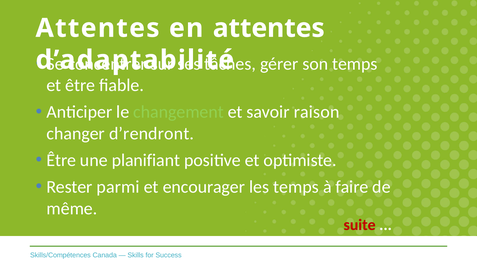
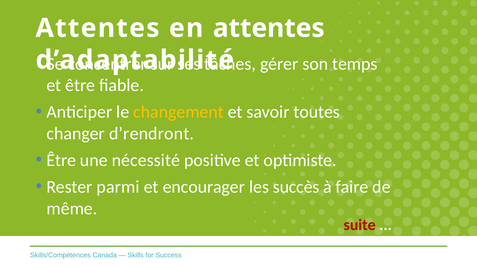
changement colour: light green -> yellow (179, 112)
raison: raison -> toutes (317, 112)
planifiant: planifiant -> nécessité (146, 160)
les temps: temps -> succès (296, 187)
